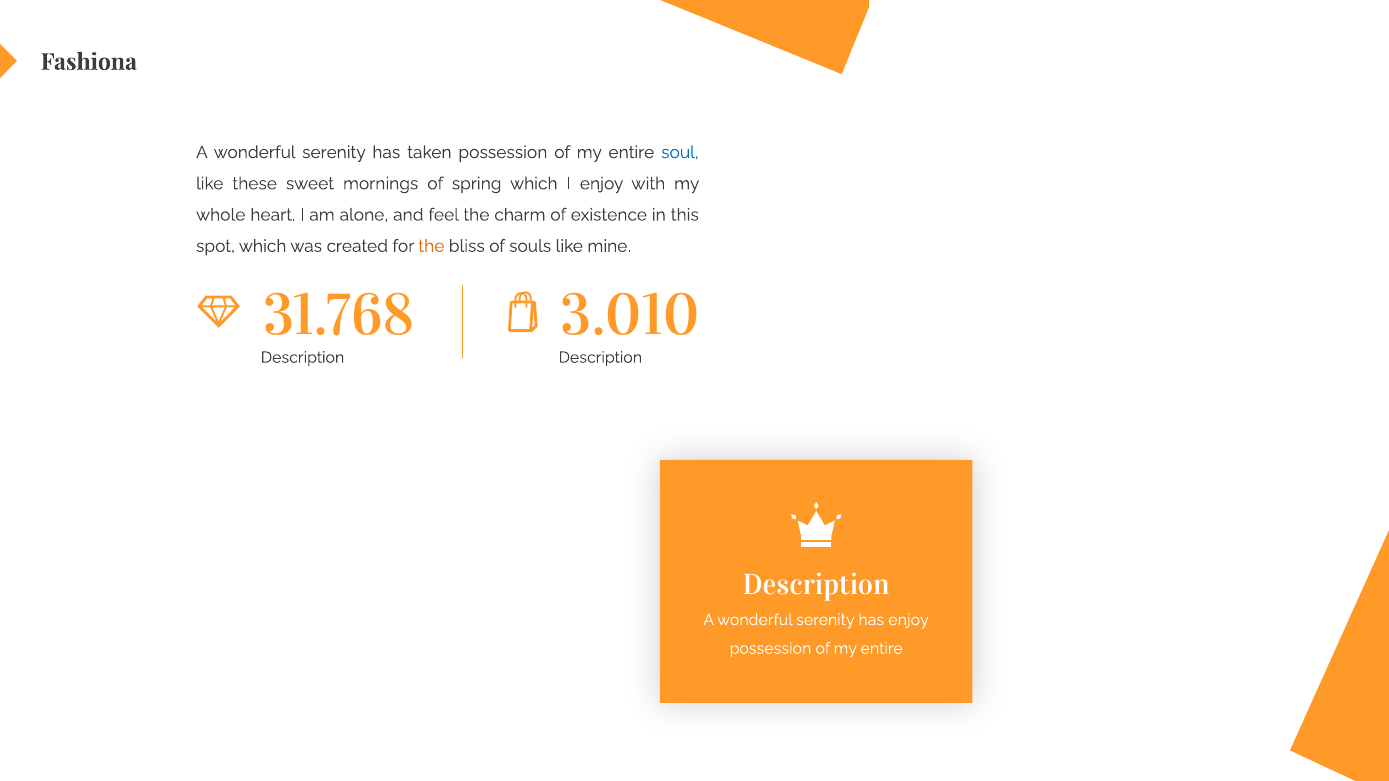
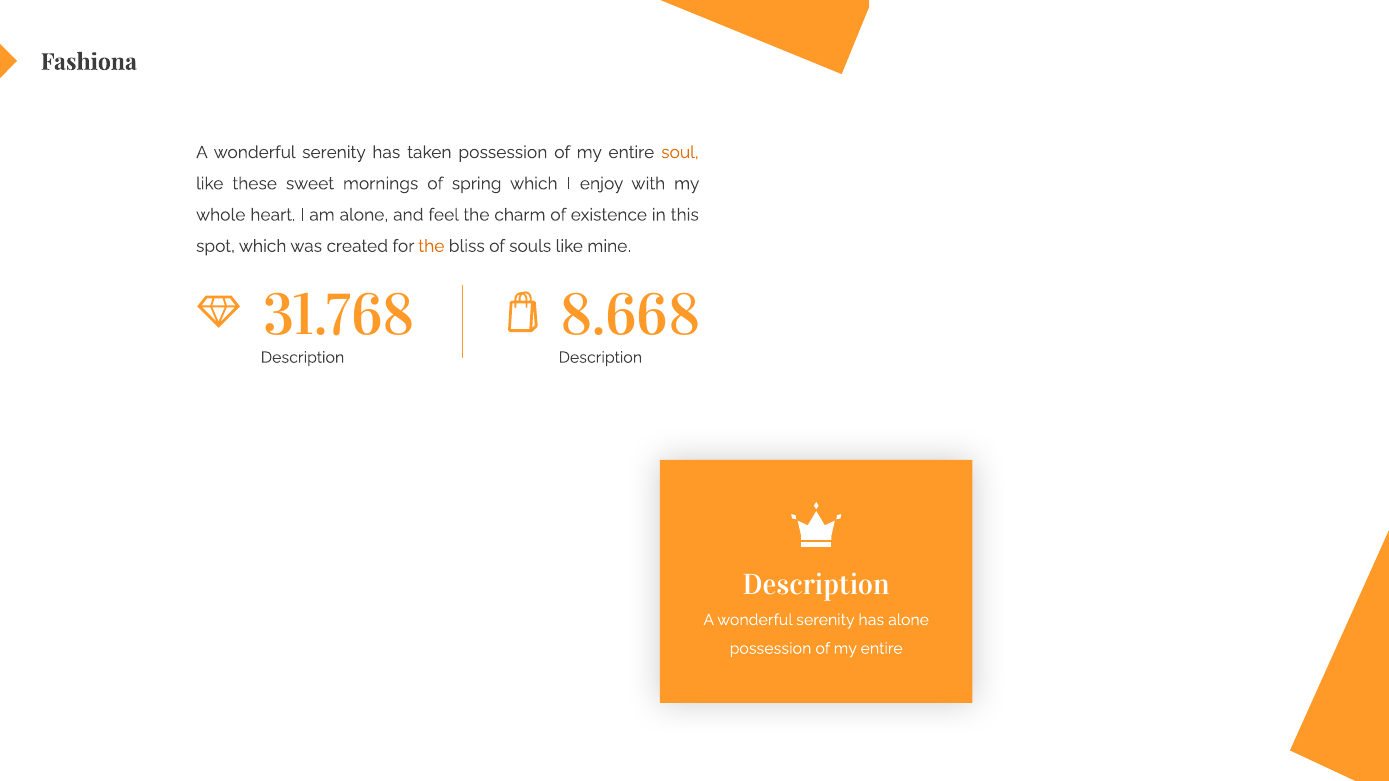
soul colour: blue -> orange (680, 152)
3.010: 3.010 -> 8.668 (630, 316)
has enjoy: enjoy -> alone (909, 620)
